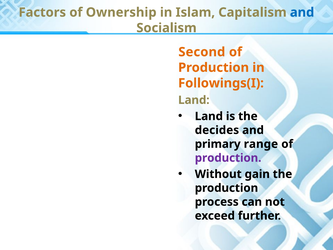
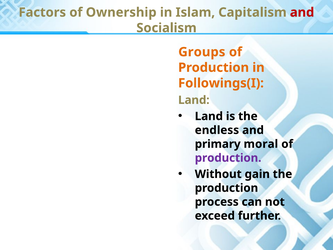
and colour: blue -> red (302, 12)
Second: Second -> Groups (202, 52)
decides: decides -> endless (217, 130)
range: range -> moral (261, 144)
